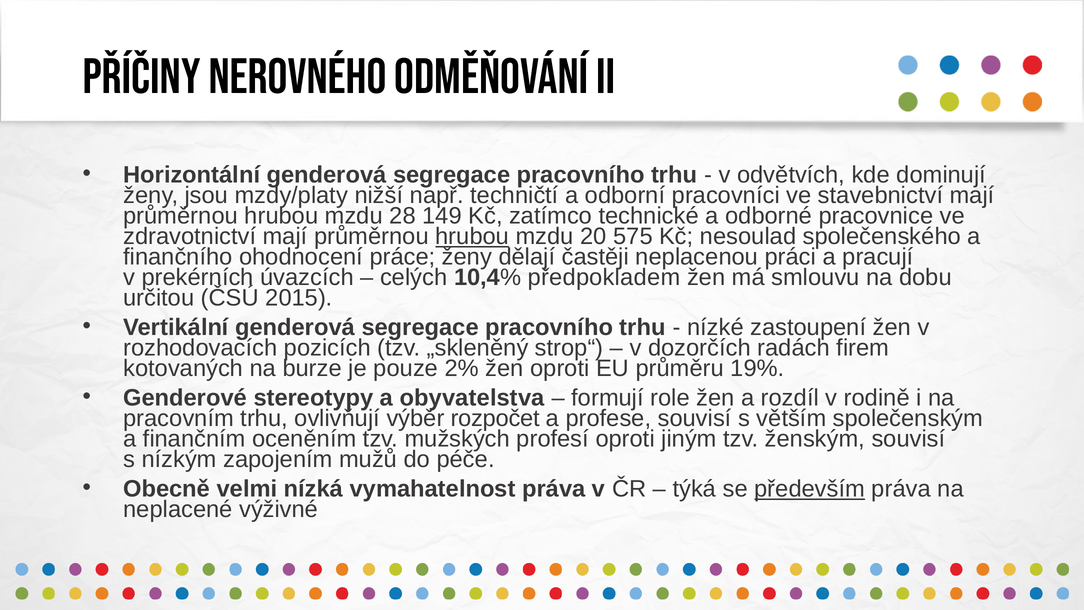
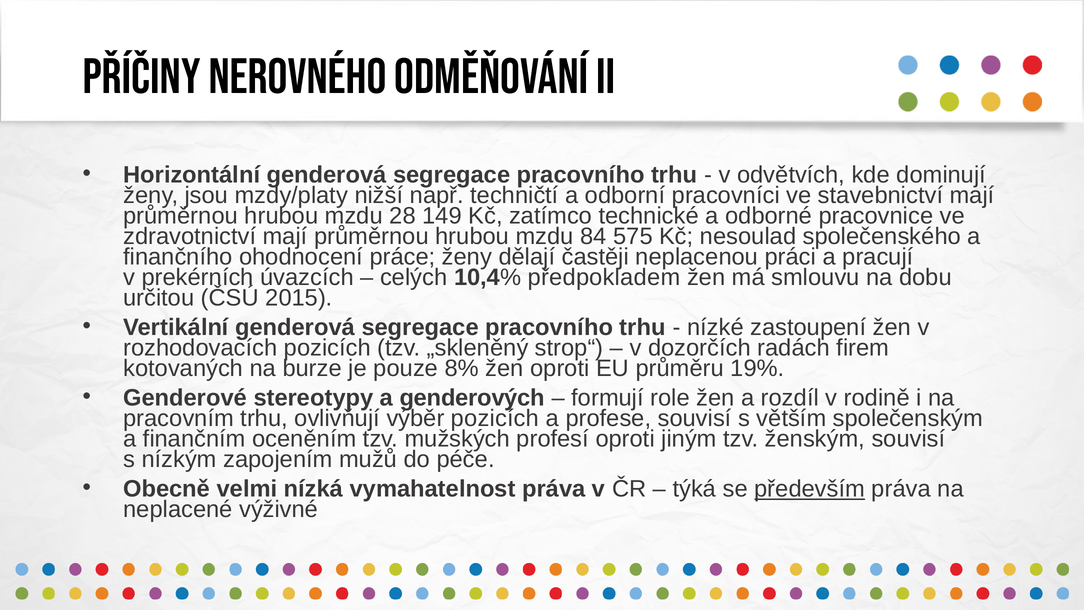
hrubou underline: present -> none (472, 236)
20: 20 -> 84 (593, 236)
2%: 2% -> 8% (462, 368)
obyvatelstva: obyvatelstva -> genderových (472, 398)
výběr rozpočet: rozpočet -> pozicích (495, 418)
